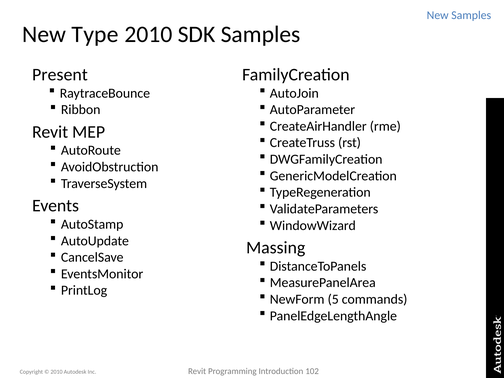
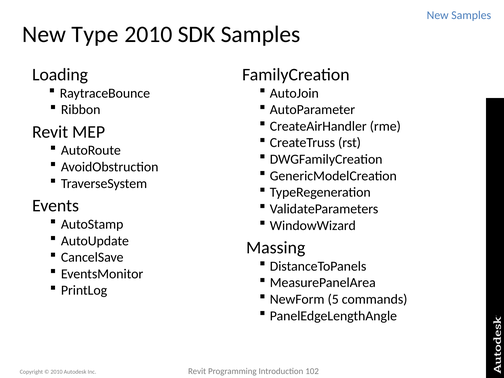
Present: Present -> Loading (60, 75)
